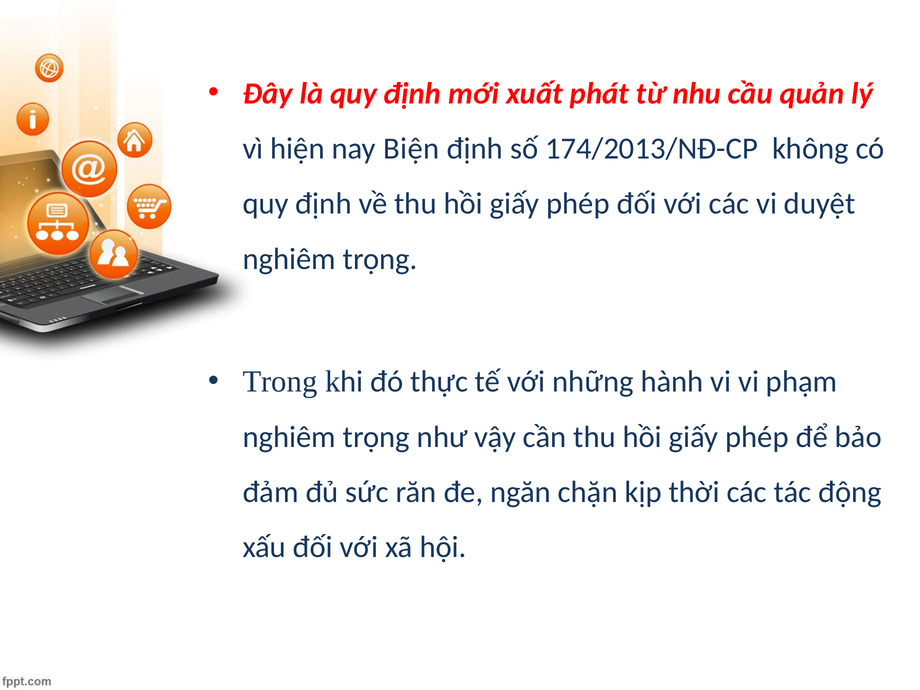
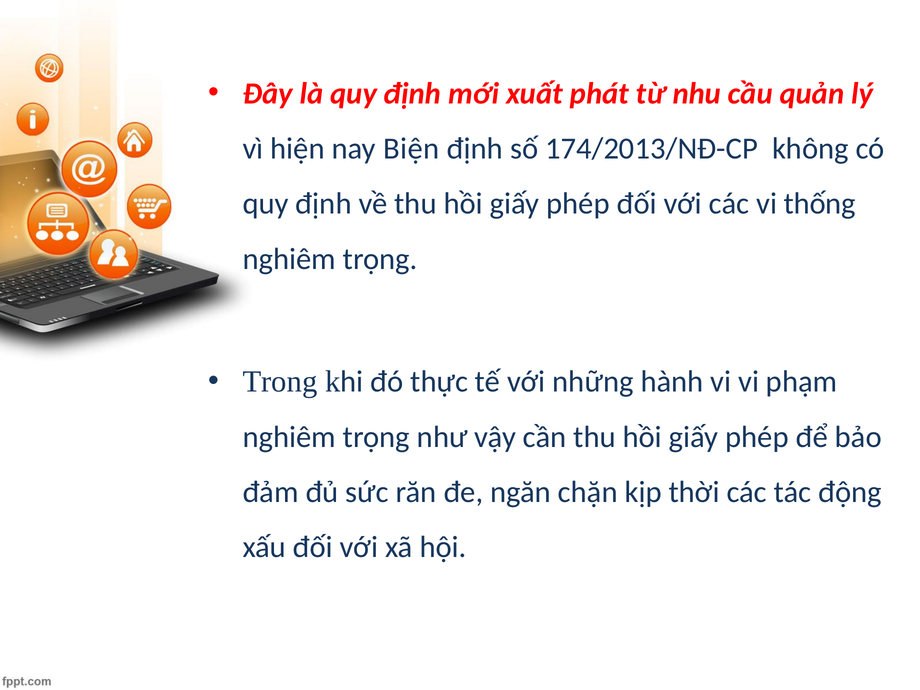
duyệt: duyệt -> thống (820, 204)
